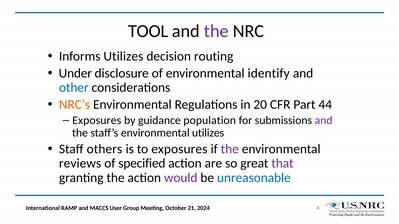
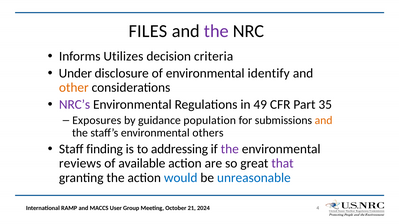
TOOL: TOOL -> FILES (148, 31)
routing: routing -> criteria (214, 56)
other colour: blue -> orange (74, 88)
NRC’s colour: orange -> purple (75, 105)
20: 20 -> 49 (260, 105)
44: 44 -> 35 (325, 105)
and colour: purple -> orange (324, 121)
environmental utilizes: utilizes -> others (208, 133)
others: others -> finding (105, 149)
to exposures: exposures -> addressing (179, 149)
specified: specified -> available (142, 164)
would colour: purple -> blue (181, 178)
